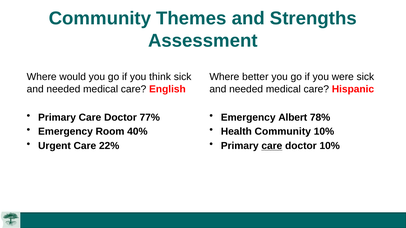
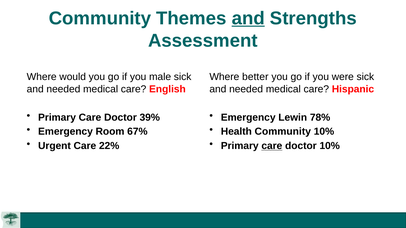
and underline: none -> present (248, 18)
think: think -> male (160, 77)
77%: 77% -> 39% (150, 118)
Albert: Albert -> Lewin (293, 118)
40%: 40% -> 67% (137, 132)
